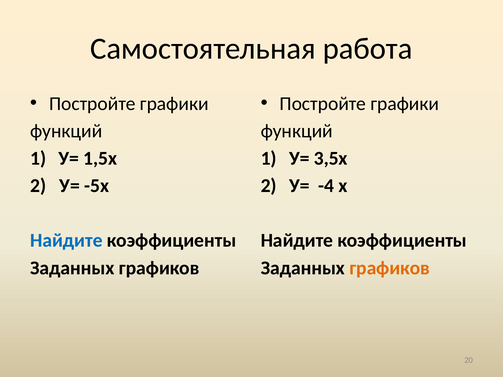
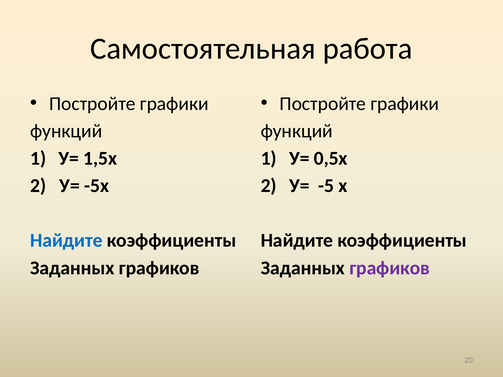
3,5х: 3,5х -> 0,5х (331, 158)
-4: -4 -> -5 (326, 186)
графиков colour: orange -> purple (390, 268)
